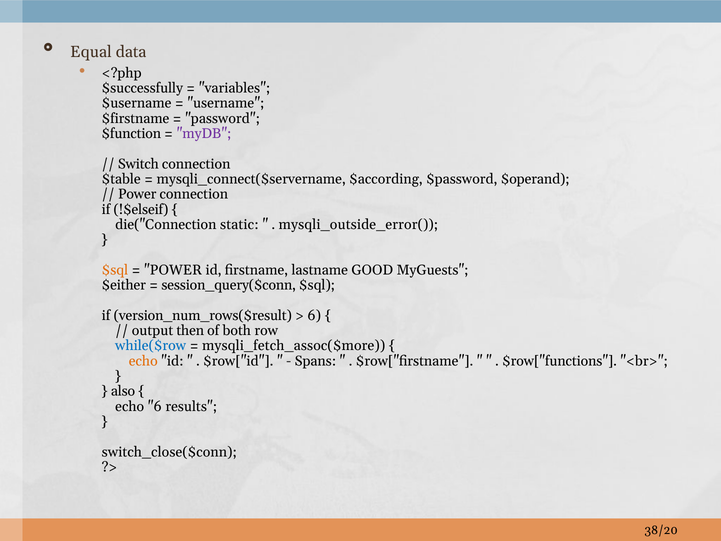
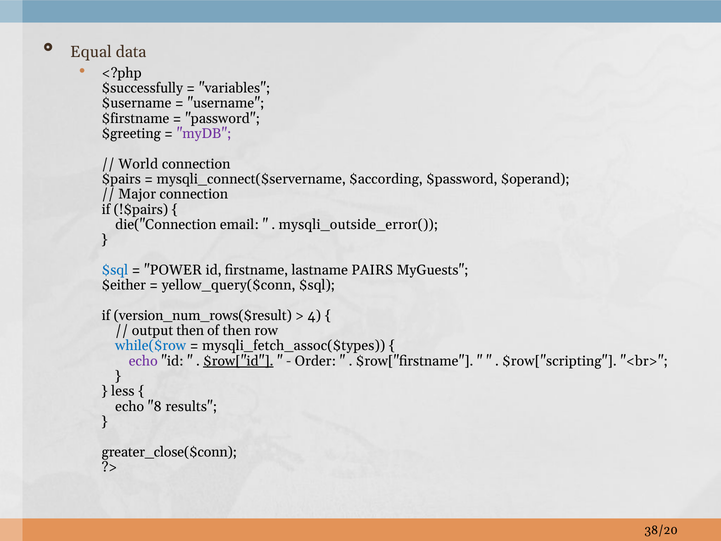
$function: $function -> $greeting (131, 133)
Switch: Switch -> World (138, 164)
$table: $table -> $pairs (121, 179)
Power: Power -> Major (137, 194)
!$elseif: !$elseif -> !$pairs (141, 209)
static: static -> email (239, 224)
$sql colour: orange -> blue (115, 270)
GOOD: GOOD -> PAIRS (372, 270)
session_query($conn: session_query($conn -> yellow_query($conn (229, 285)
6: 6 -> 4 (314, 315)
of both: both -> then (237, 331)
mysqli_fetch_assoc($more: mysqli_fetch_assoc($more -> mysqli_fetch_assoc($types (294, 346)
echo colour: orange -> purple (143, 361)
$row["id underline: none -> present (238, 361)
Spans: Spans -> Order (315, 361)
$row["functions: $row["functions -> $row["scripting (559, 361)
also: also -> less (123, 391)
echo 6: 6 -> 8 (155, 406)
switch_close($conn: switch_close($conn -> greater_close($conn (169, 452)
